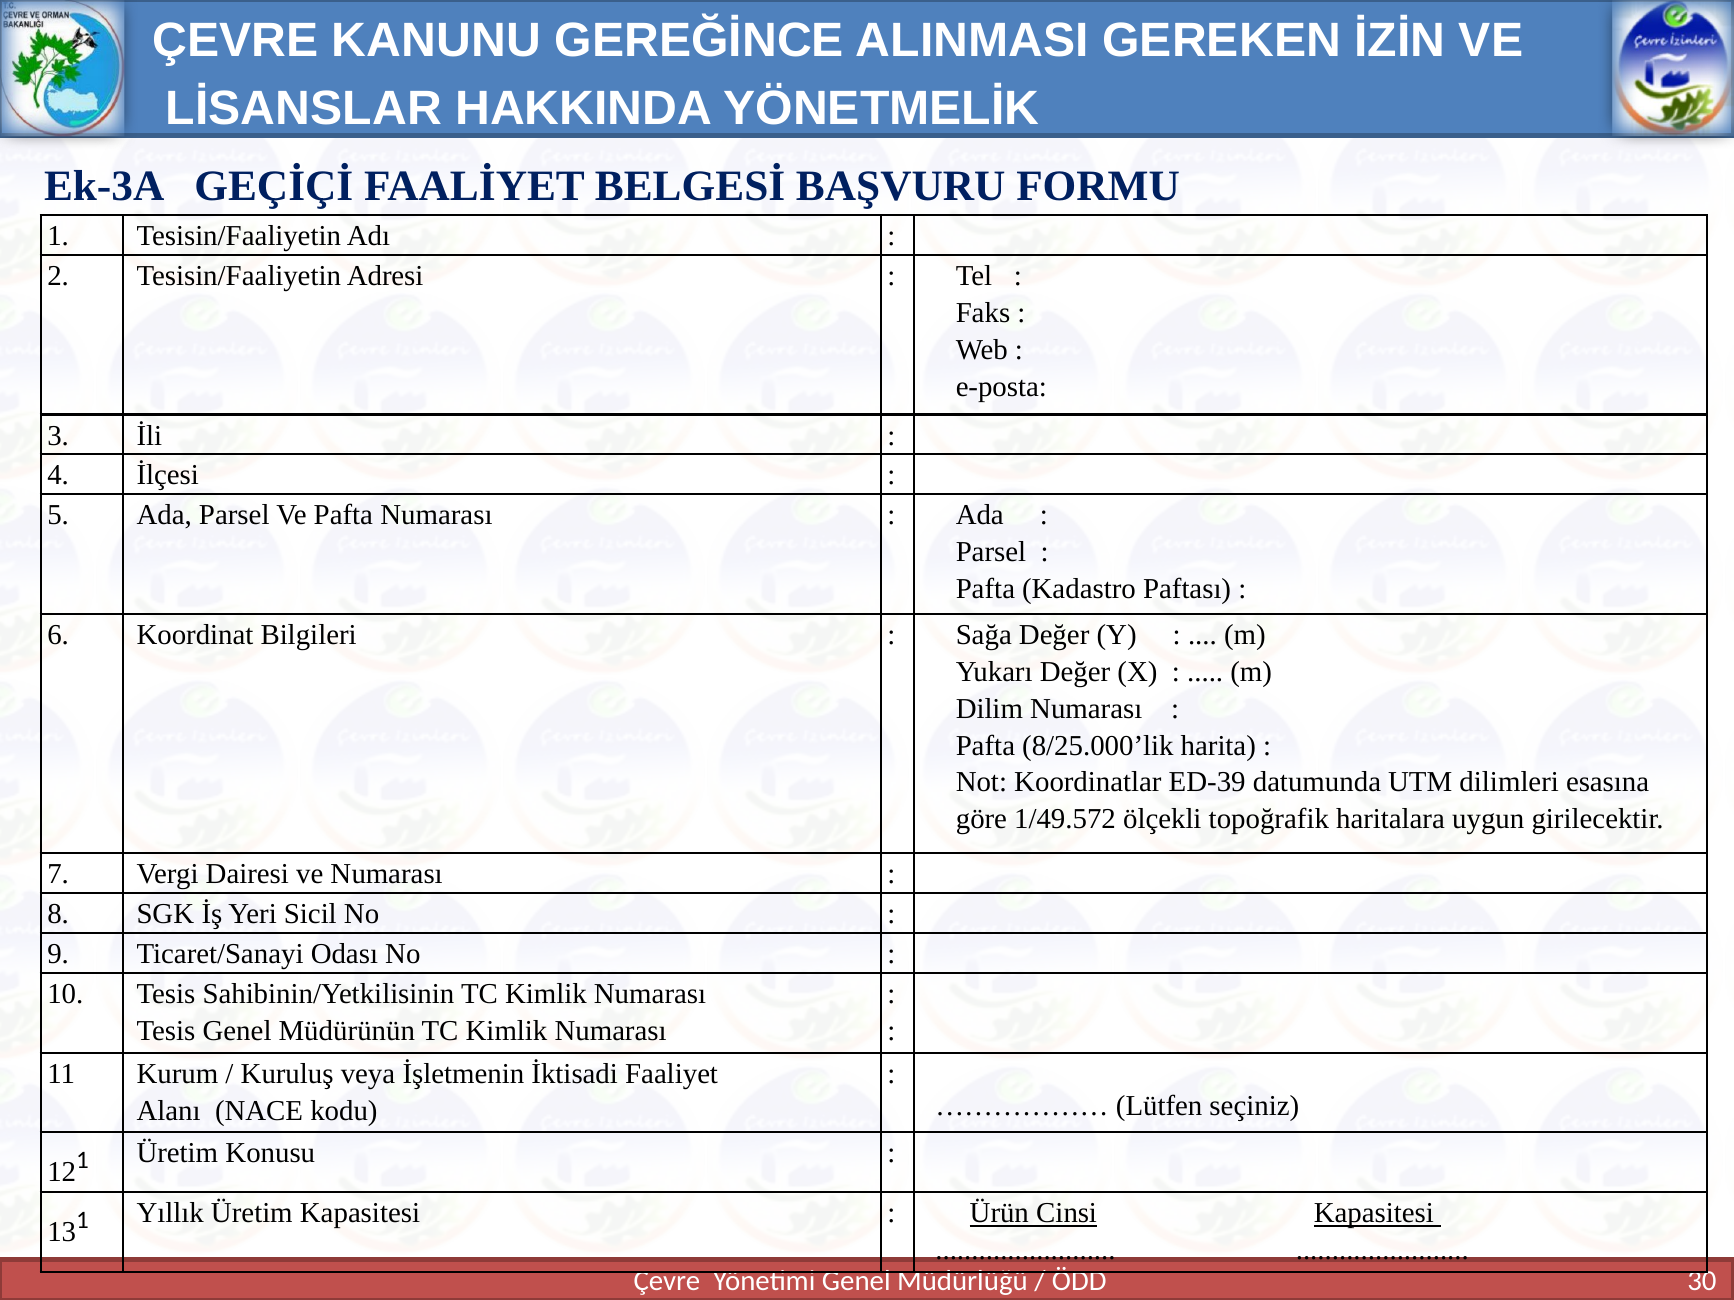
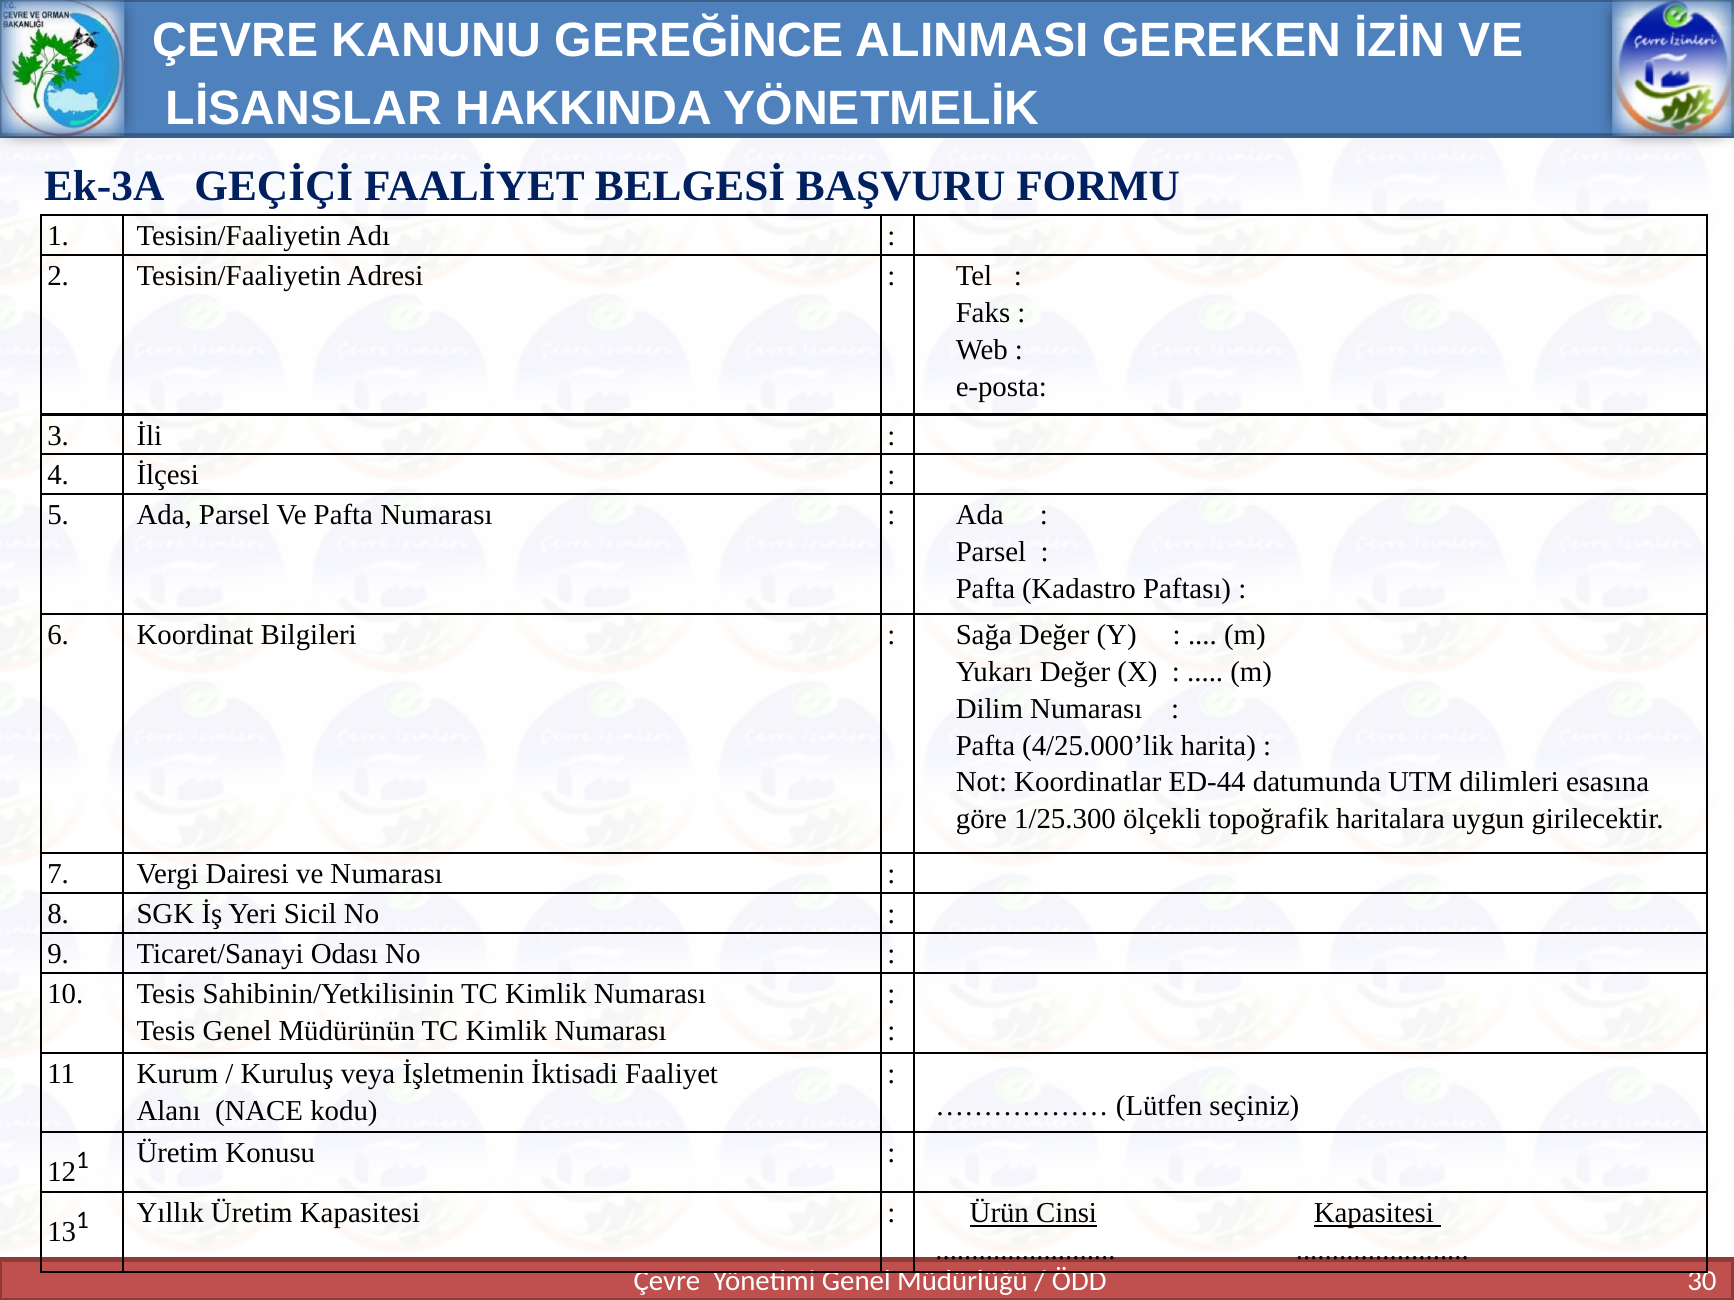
8/25.000’lik: 8/25.000’lik -> 4/25.000’lik (1098, 746)
ED-39: ED-39 -> ED-44 (1207, 783)
1/49.572: 1/49.572 -> 1/25.300 (1065, 820)
